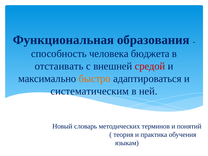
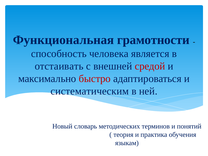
образования: образования -> грамотности (153, 40)
бюджета: бюджета -> является (150, 54)
быстро colour: orange -> red (95, 79)
